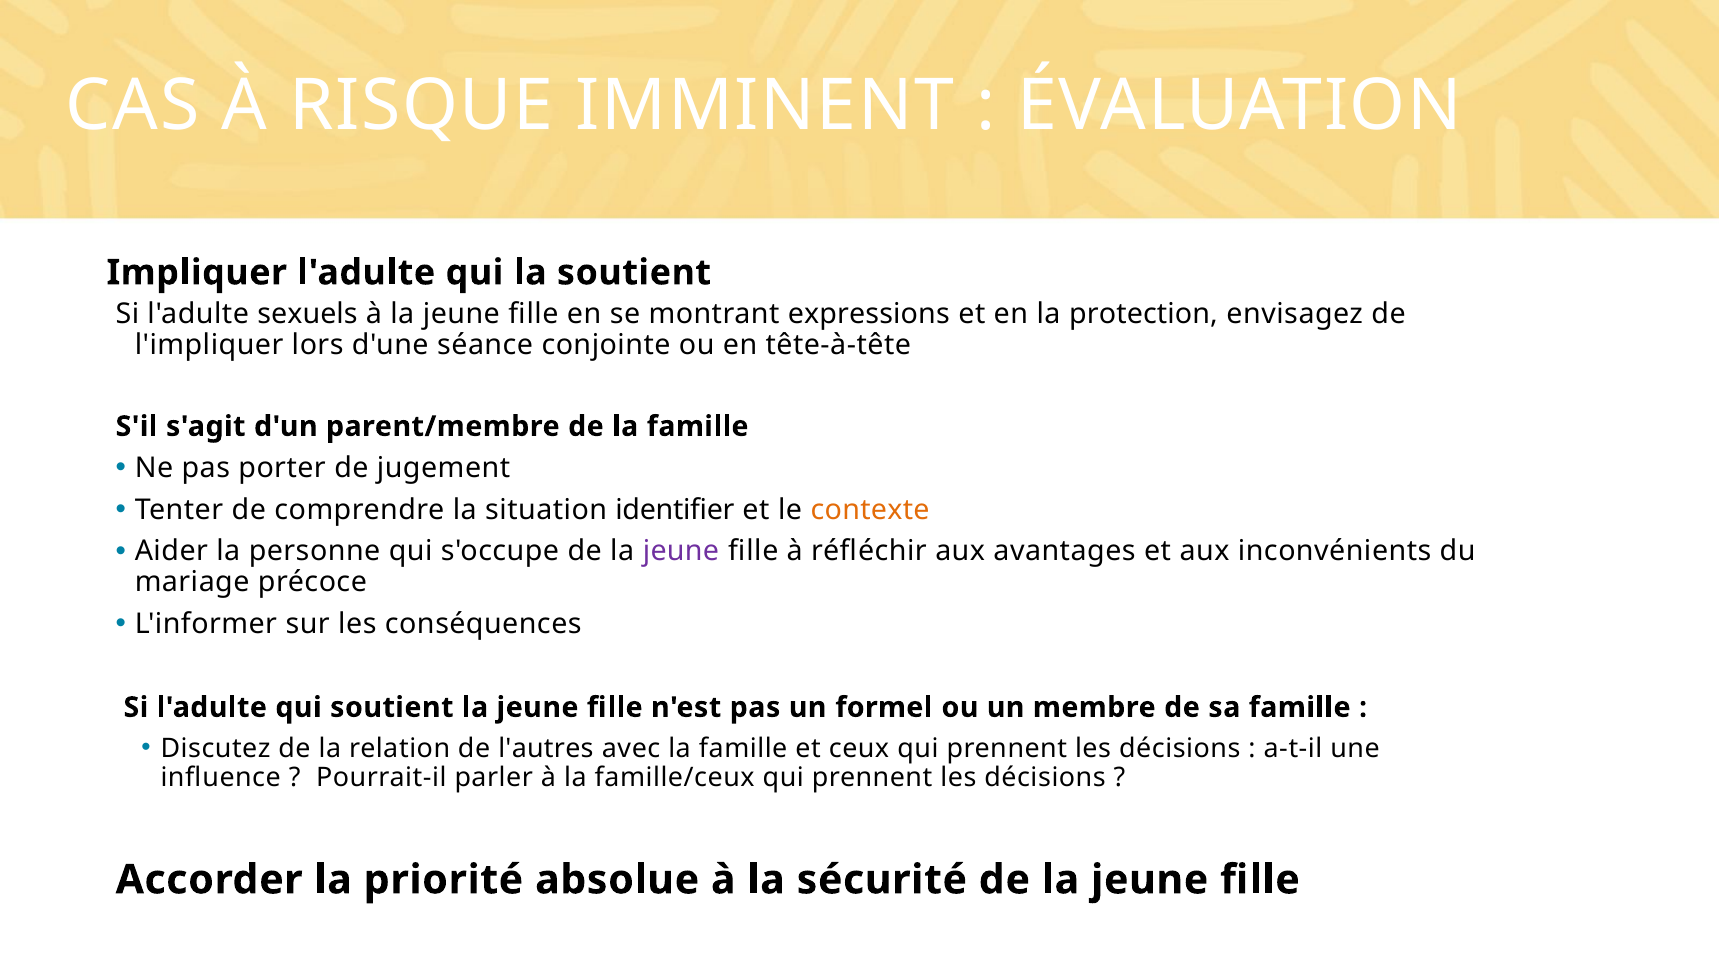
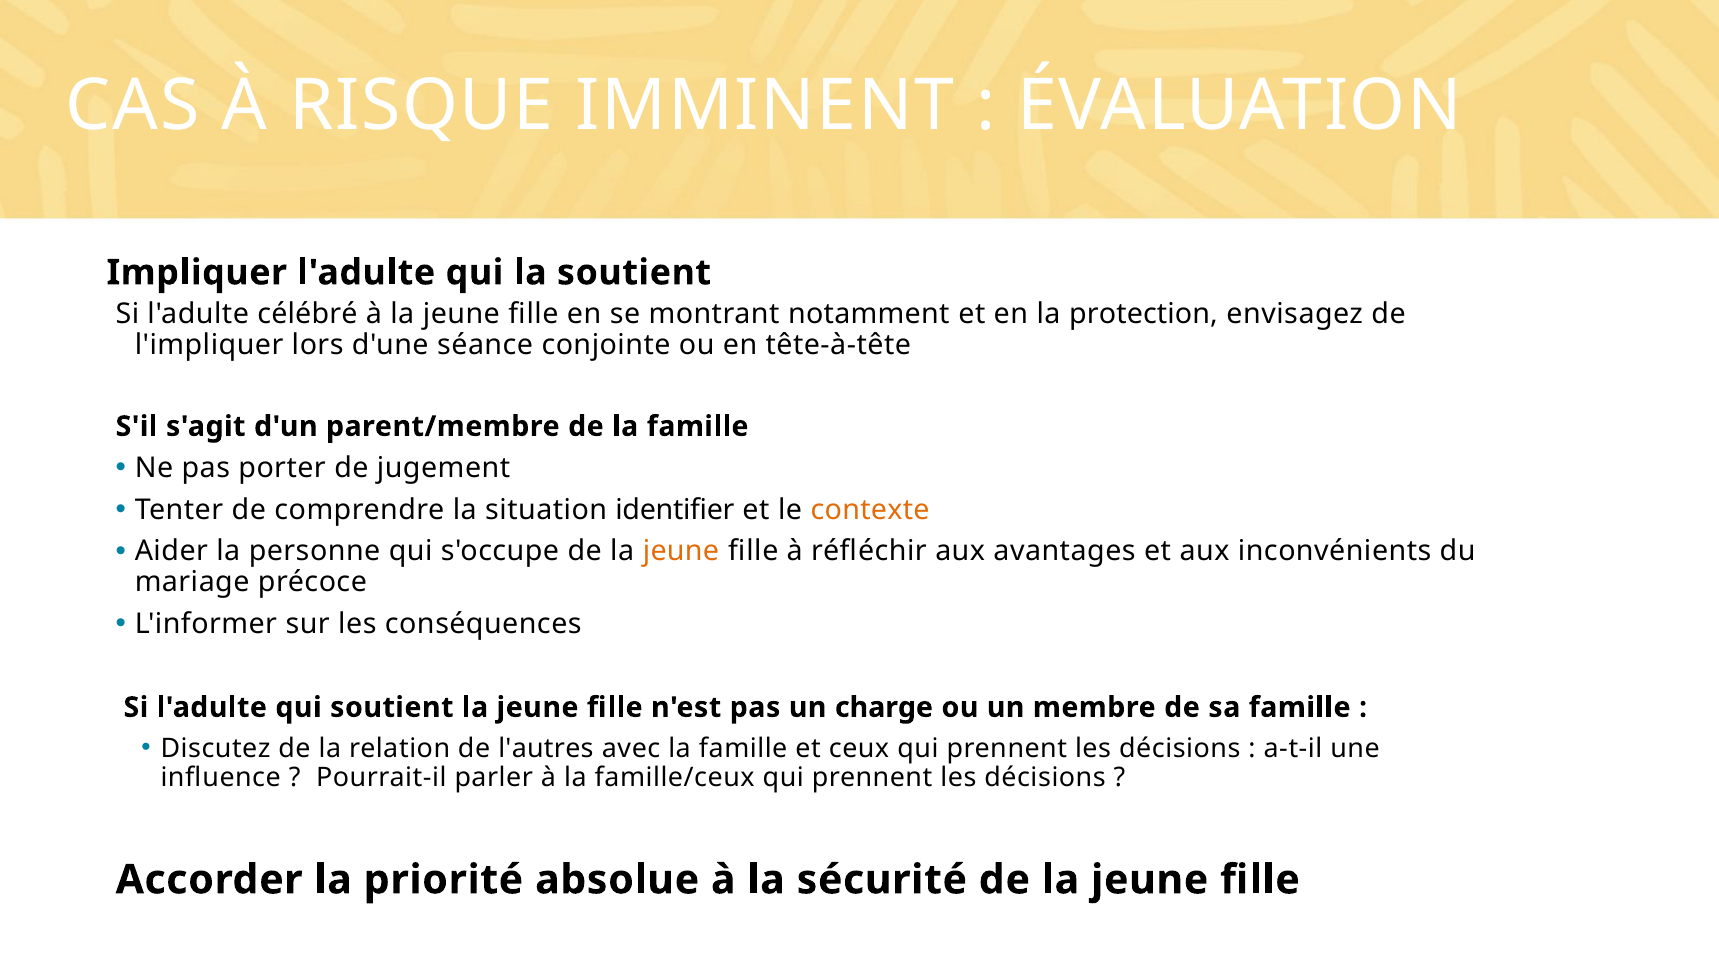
sexuels: sexuels -> célébré (307, 314)
expressions: expressions -> notamment (869, 314)
jeune colour: purple -> orange (681, 551)
formel: formel -> charge (884, 707)
